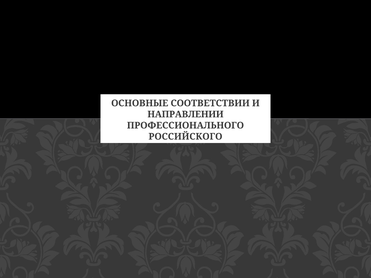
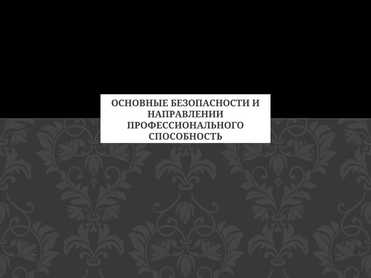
СООТВЕТСТВИИ: СООТВЕТСТВИИ -> БЕЗОПАСНОСТИ (210, 103)
РОССИЙСКОГО: РОССИЙСКОГО -> СПОСОБНОСТЬ (185, 137)
